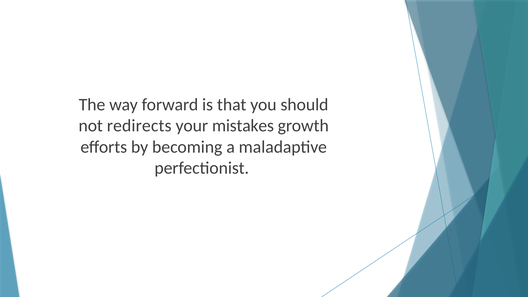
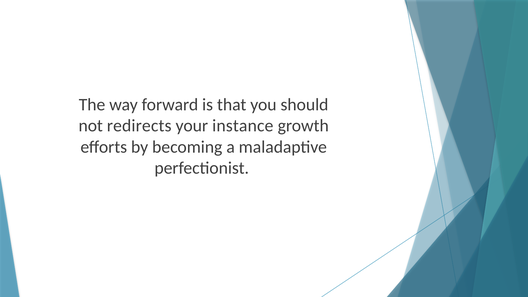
mistakes: mistakes -> instance (243, 126)
